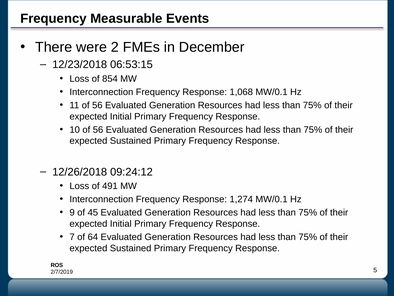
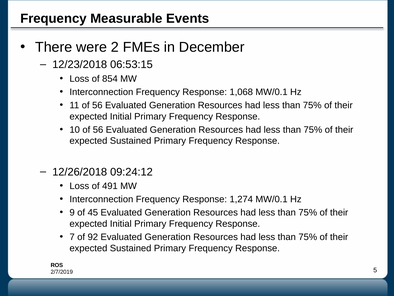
64: 64 -> 92 (93, 237)
